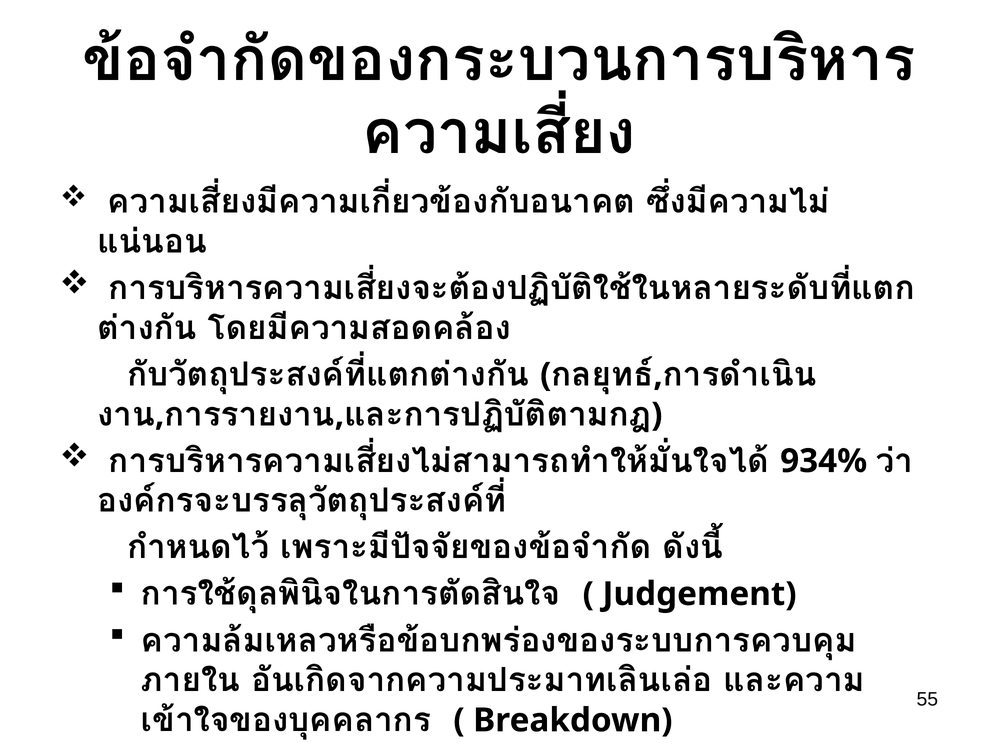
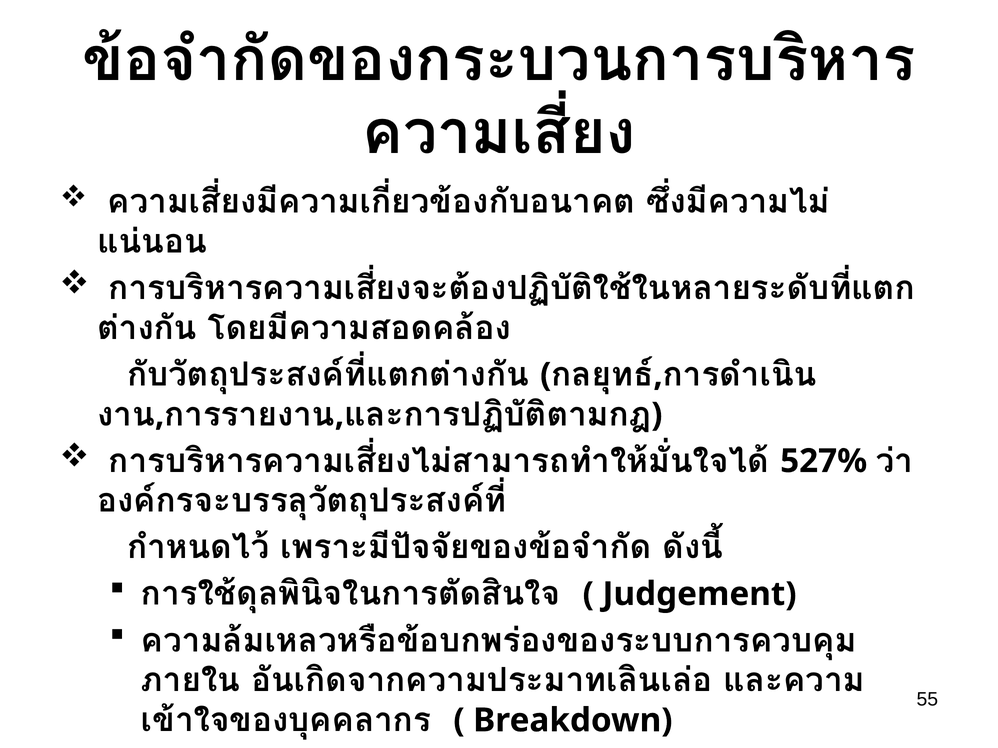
934%: 934% -> 527% (824, 461)
